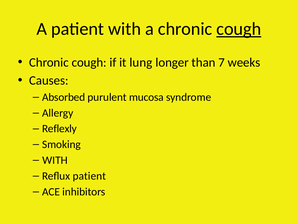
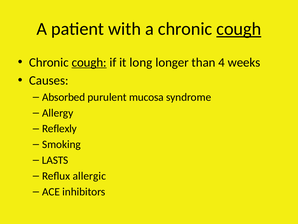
cough underline: none -> present (89, 62)
lung: lung -> long (141, 62)
7: 7 -> 4 (222, 62)
WITH: WITH -> LASTS (55, 160)
Reflux patient: patient -> allergic (89, 176)
